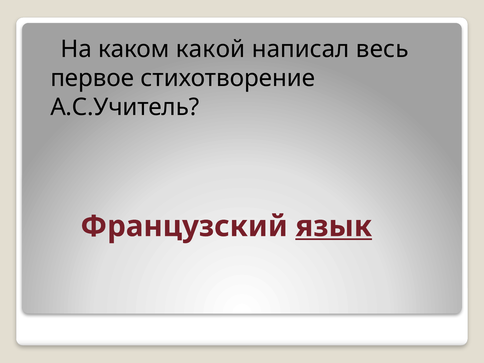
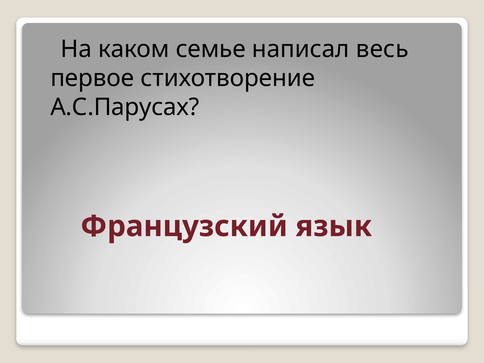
какой: какой -> семье (211, 49)
А.С.Учитель: А.С.Учитель -> А.С.Парусах (125, 107)
язык underline: present -> none (334, 226)
